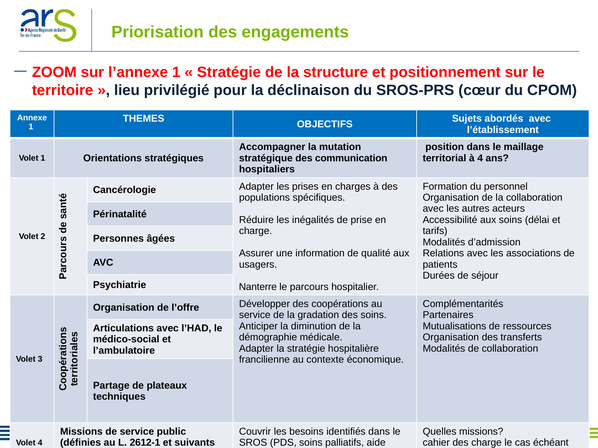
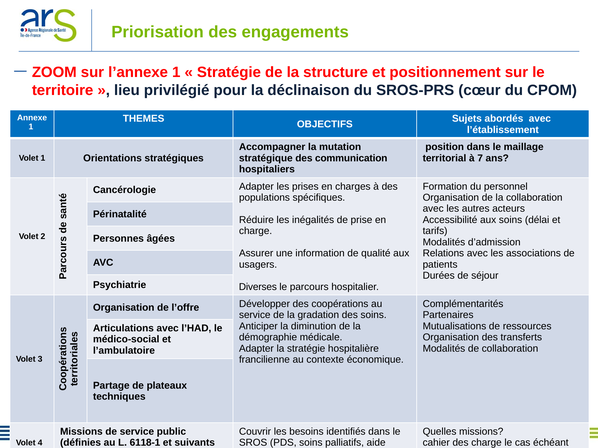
à 4: 4 -> 7 (480, 158)
Nanterre: Nanterre -> Diverses (258, 287)
2612-1: 2612-1 -> 6118-1 (145, 443)
